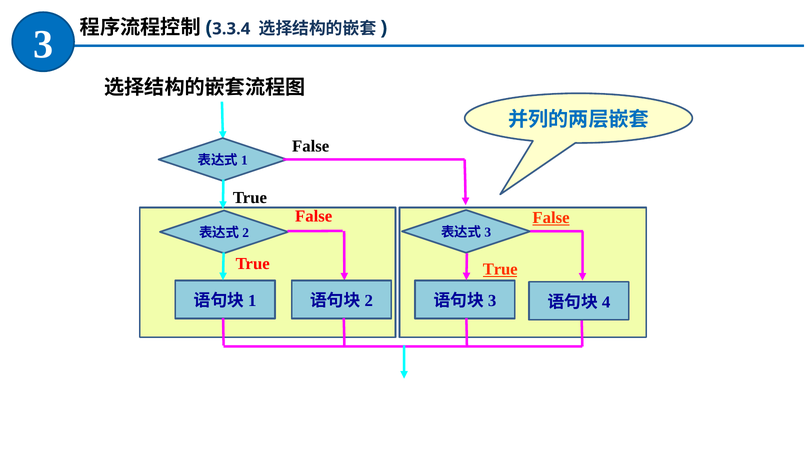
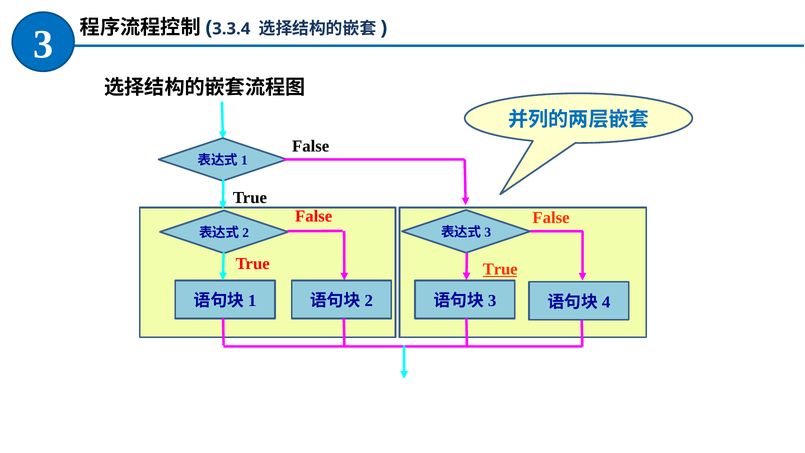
False underline: present -> none (551, 218)
